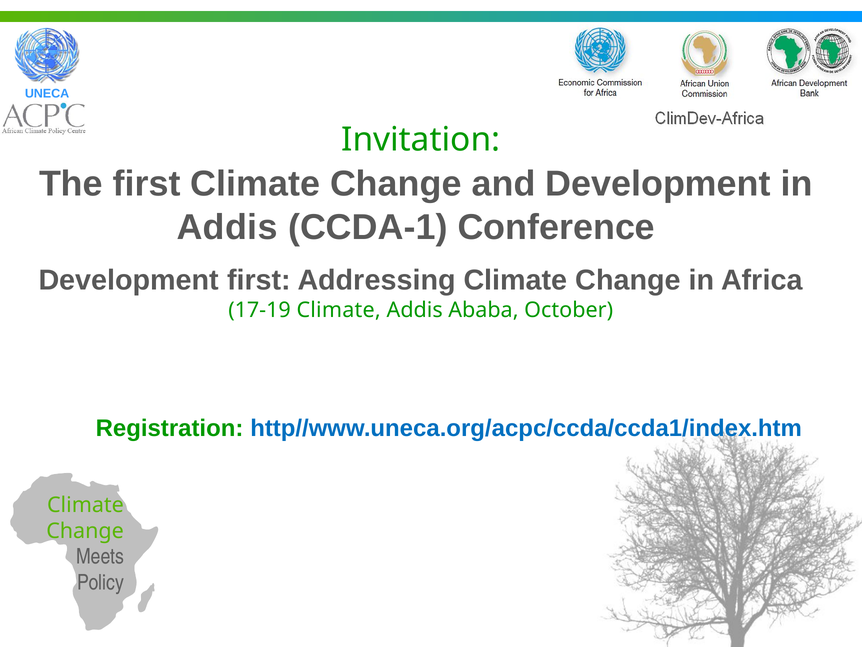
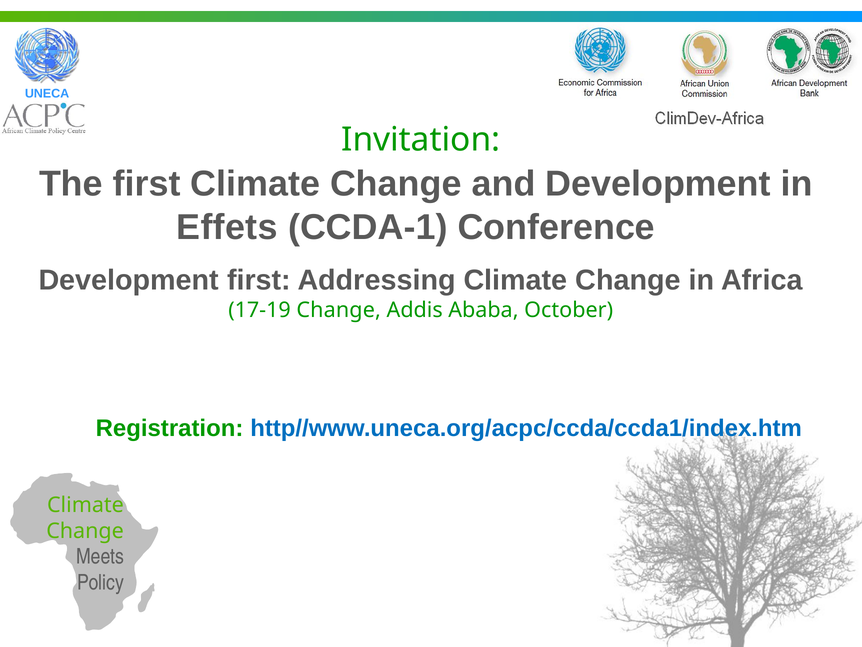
Addis: Addis -> Effets (227, 227)
17-19 Climate: Climate -> Change (339, 310)
